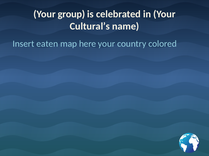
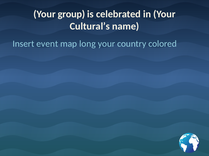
eaten: eaten -> event (47, 44)
here: here -> long (87, 44)
